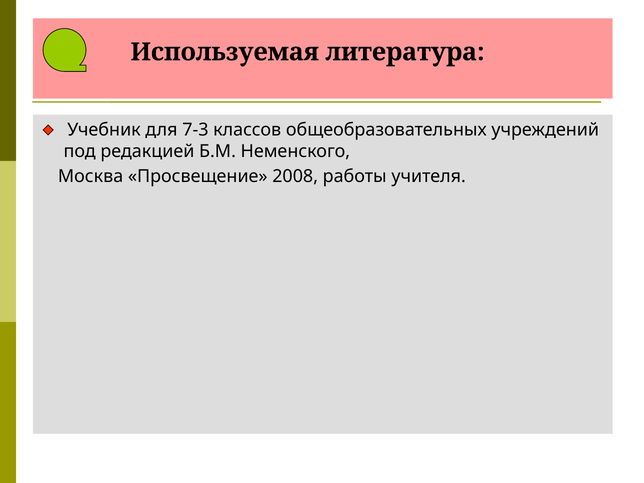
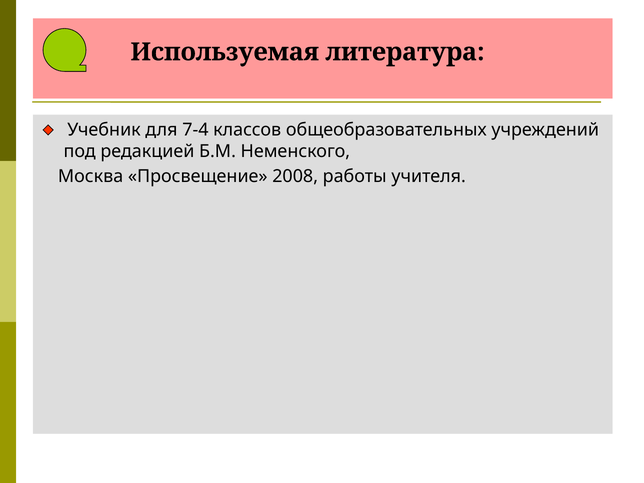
7-3: 7-3 -> 7-4 (195, 130)
